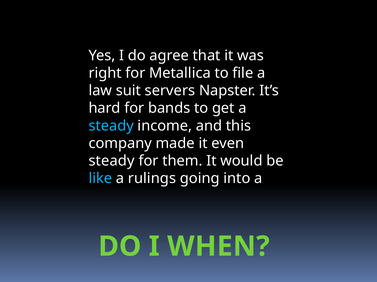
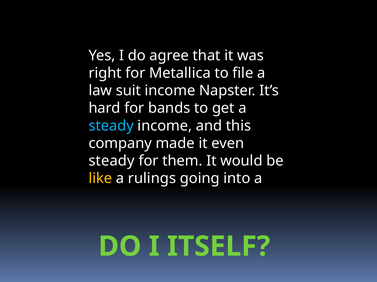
suit servers: servers -> income (170, 91)
like colour: light blue -> yellow (100, 179)
WHEN: WHEN -> ITSELF (219, 247)
